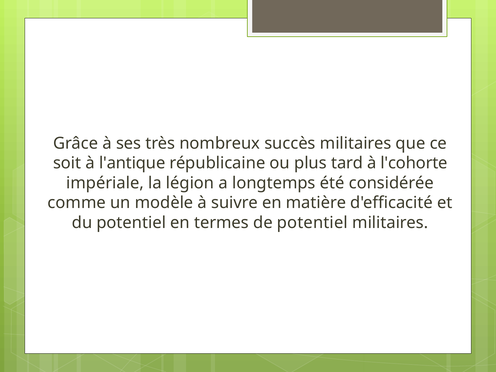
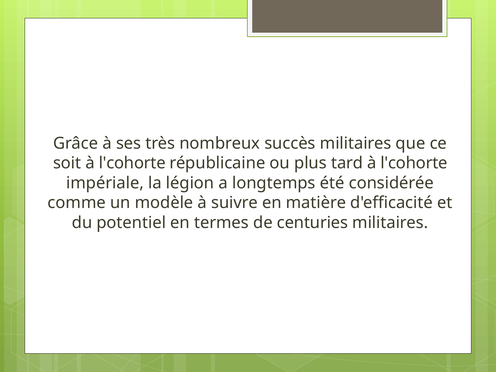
soit à l'antique: l'antique -> l'cohorte (132, 163)
de potentiel: potentiel -> centuries (313, 223)
